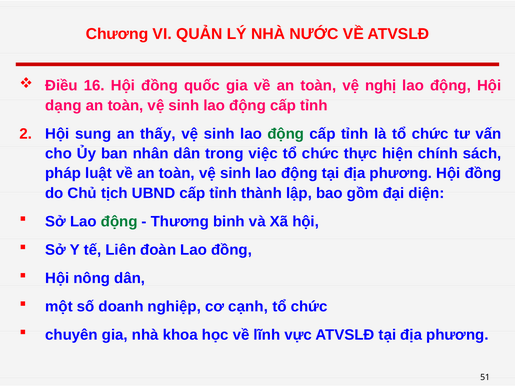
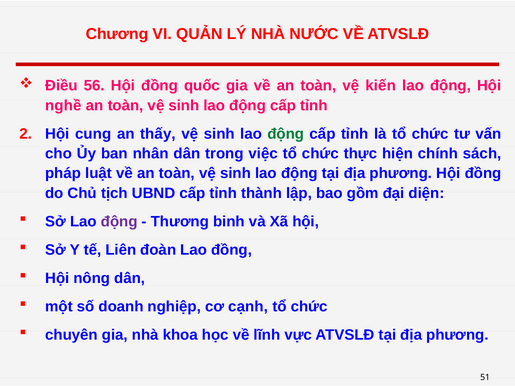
16: 16 -> 56 (94, 86)
nghị: nghị -> kiến (381, 86)
dạng: dạng -> nghề (63, 105)
sung: sung -> cung (93, 134)
động colour: green -> purple (119, 222)
